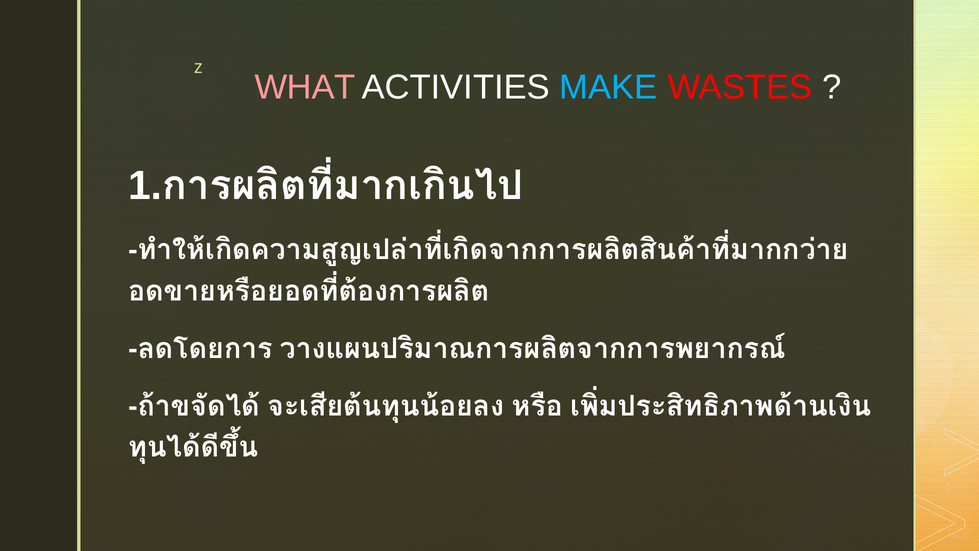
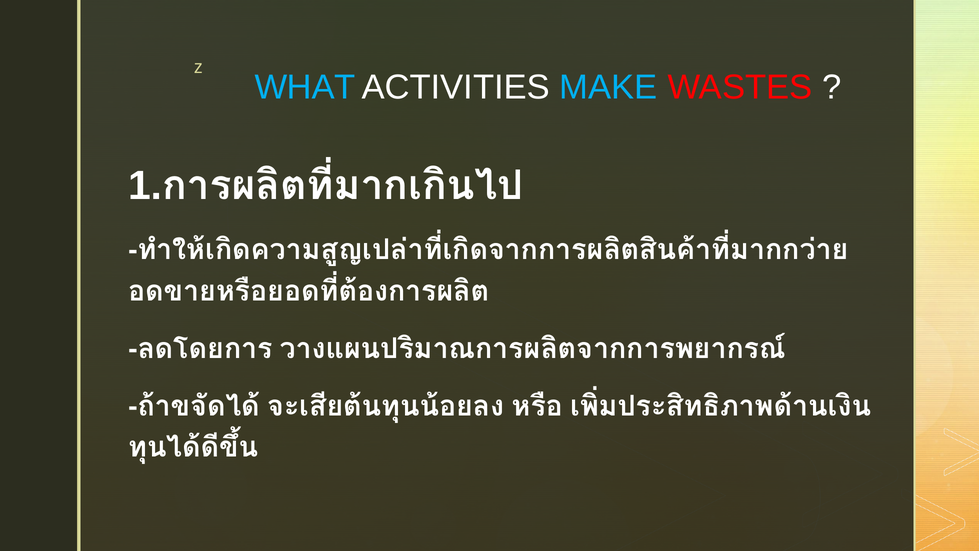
WHAT colour: pink -> light blue (305, 87)
